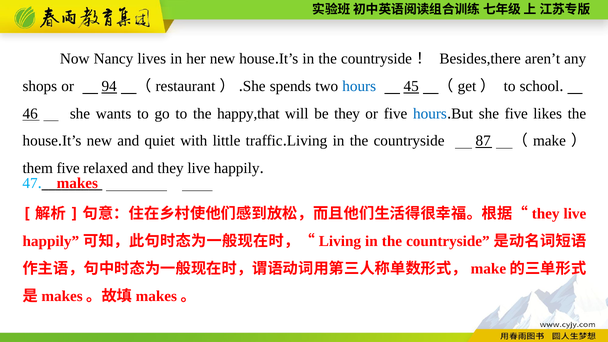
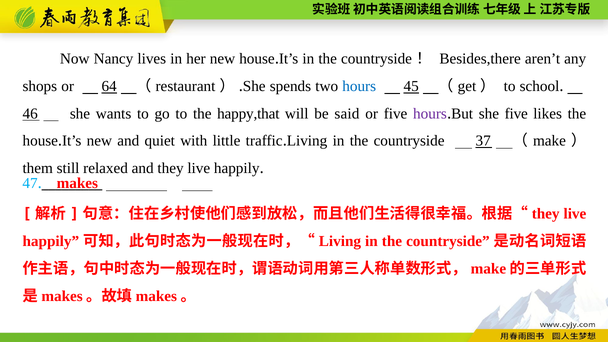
94: 94 -> 64 (109, 86)
be they: they -> said (347, 114)
hours colour: blue -> purple (430, 114)
87: 87 -> 37 (483, 141)
them five: five -> still (68, 168)
